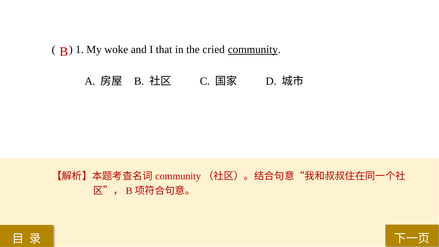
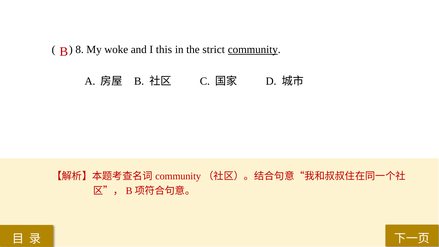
1: 1 -> 8 (80, 50)
that: that -> this (164, 50)
cried: cried -> strict (214, 50)
